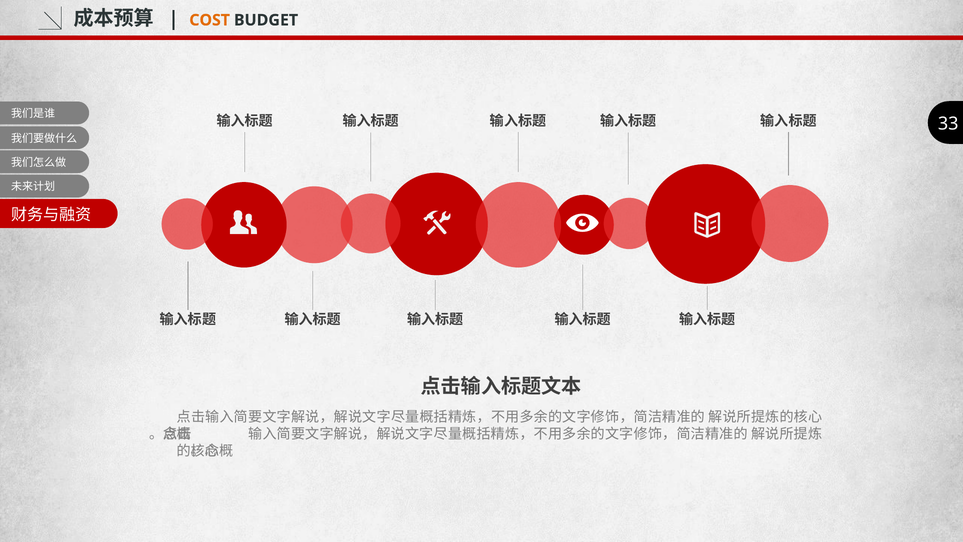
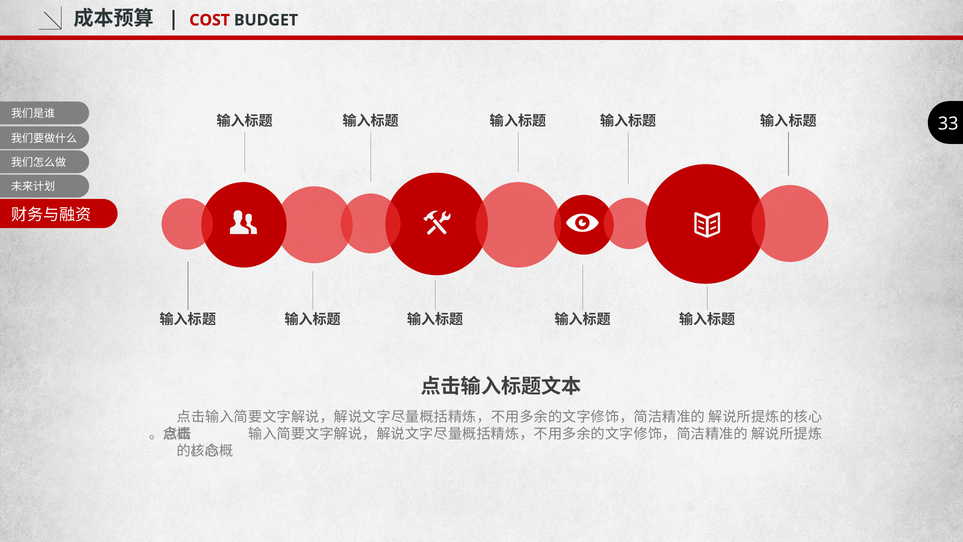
COST colour: orange -> red (210, 20)
